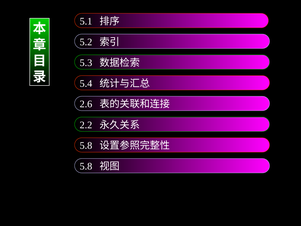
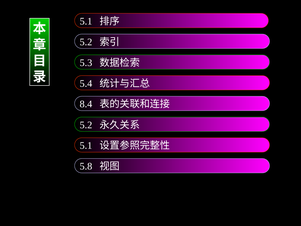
2.6: 2.6 -> 8.4 (86, 104)
2.2: 2.2 -> 5.2 (86, 125)
5.8: 5.8 -> 5.1 (86, 146)
